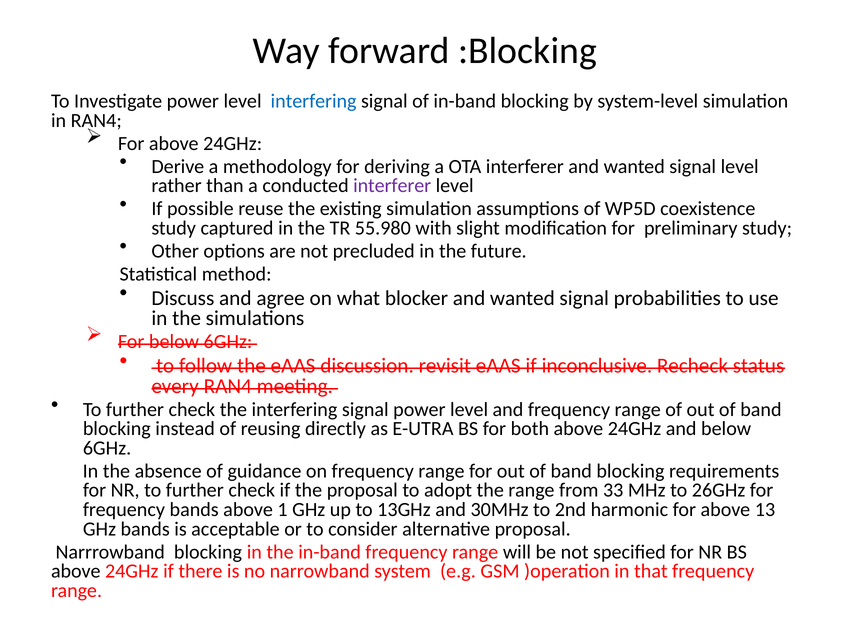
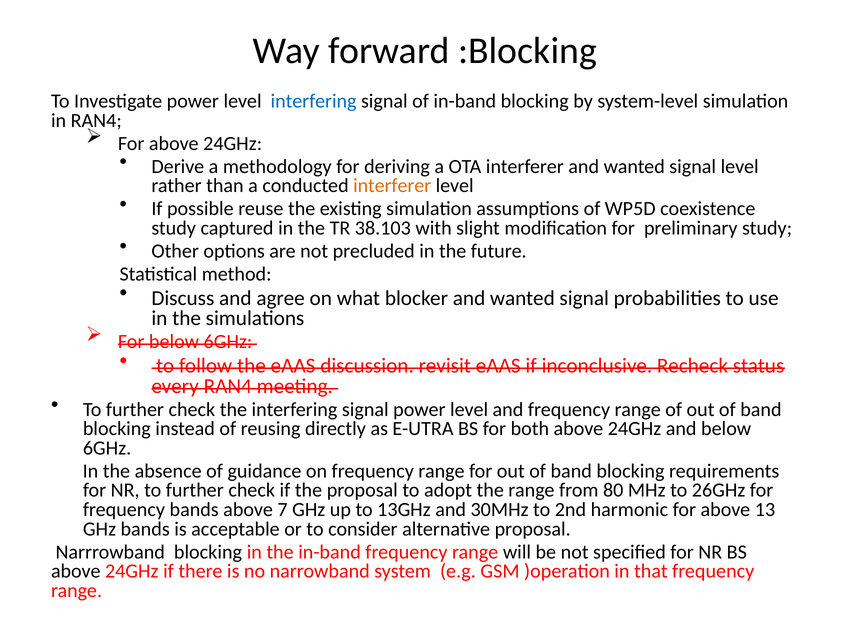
interferer colour: purple -> orange (392, 186)
55.980: 55.980 -> 38.103 (383, 228)
33: 33 -> 80 (613, 491)
1: 1 -> 7 (283, 510)
